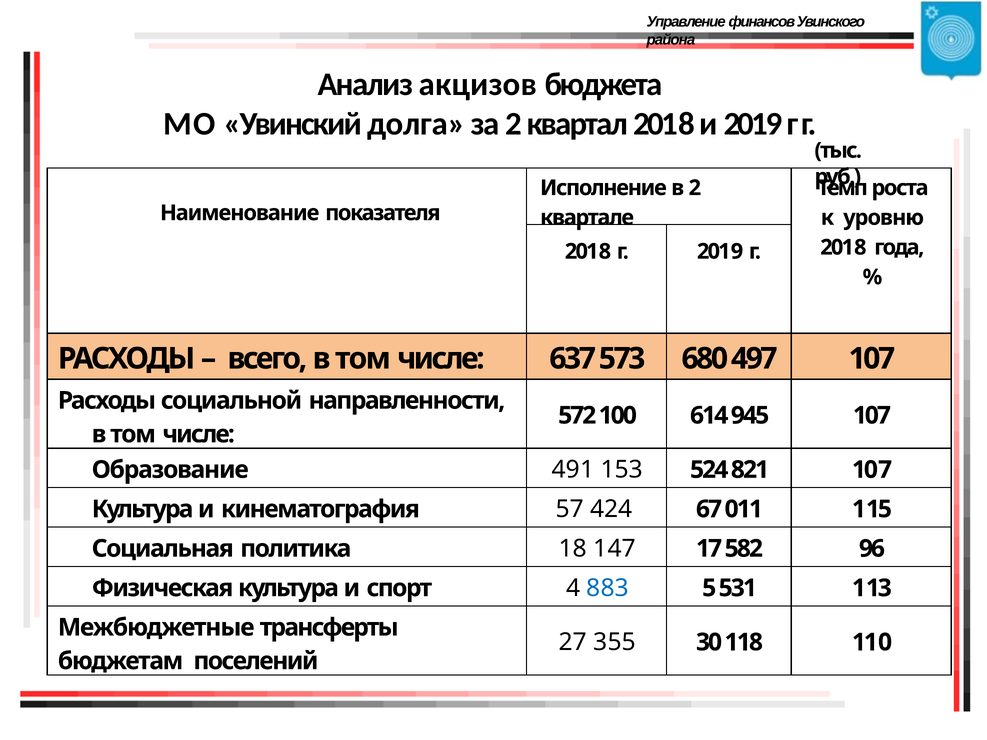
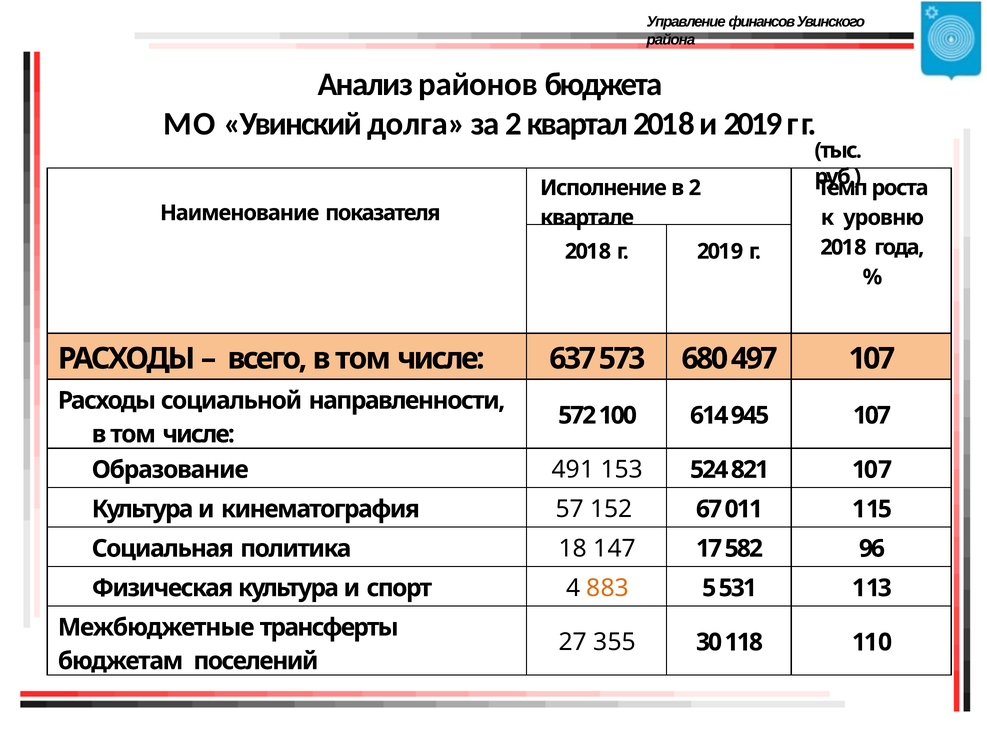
акцизов: акцизов -> районов (478, 85)
424: 424 -> 152 (611, 509)
883 colour: blue -> orange (608, 588)
